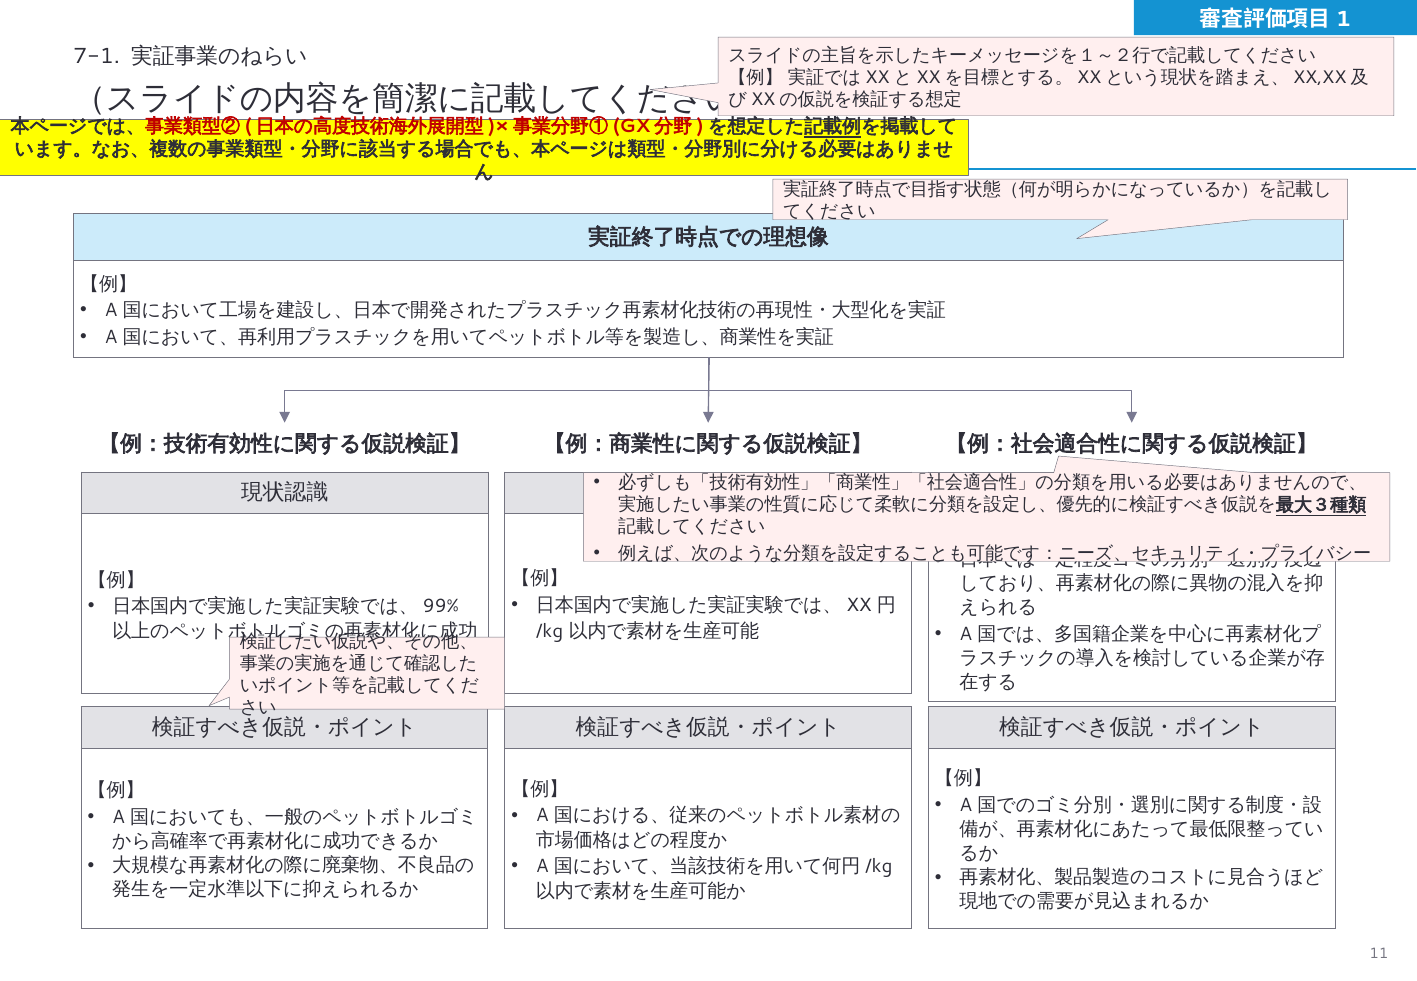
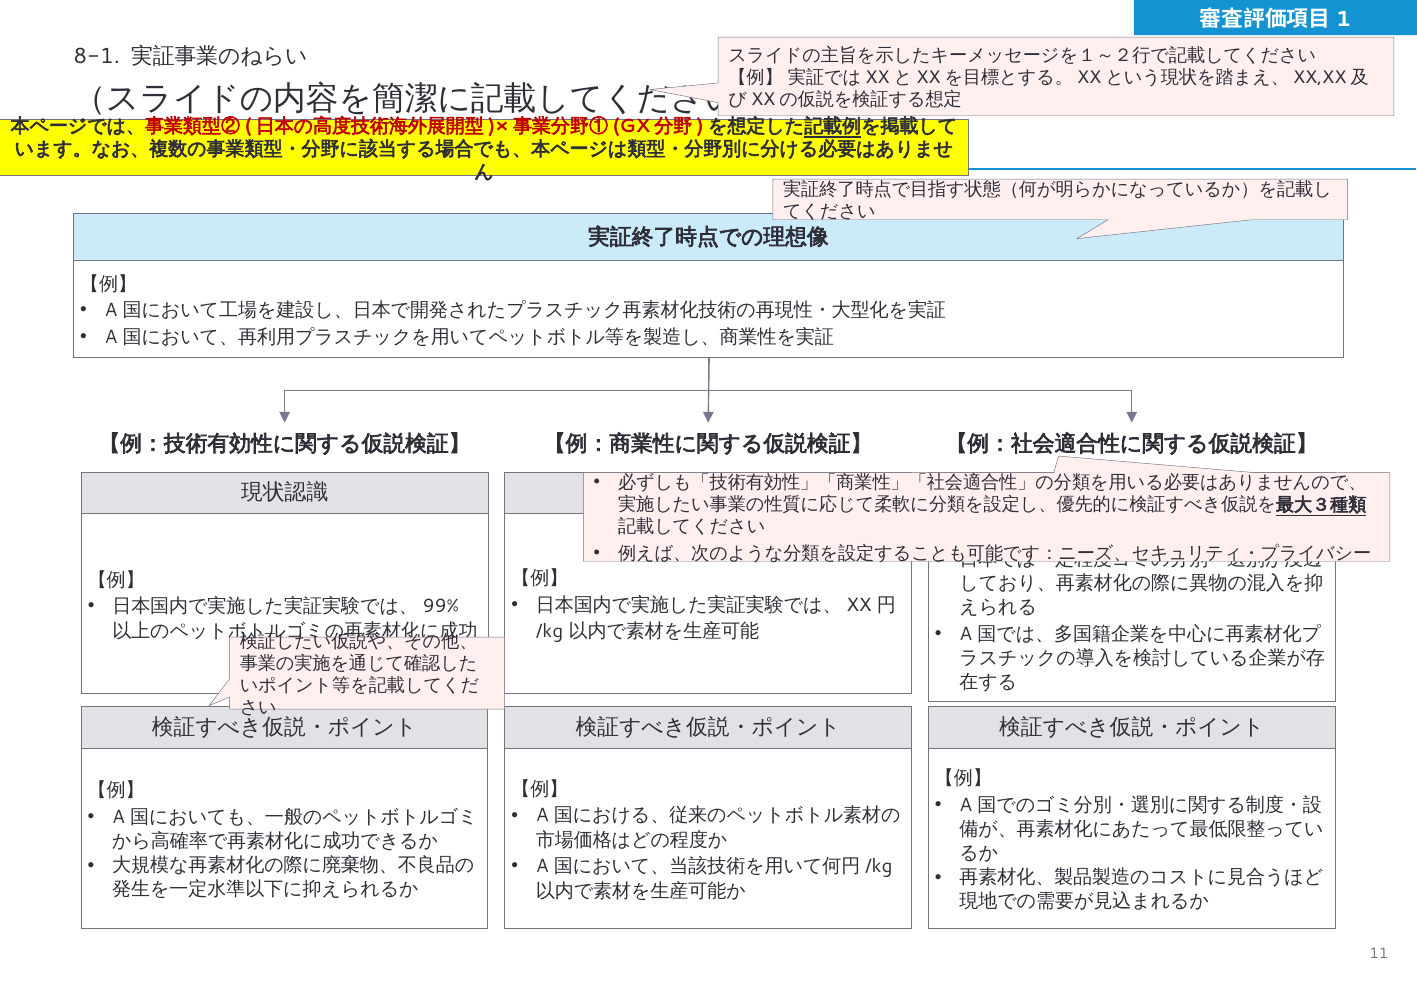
7-1: 7-1 -> 8-1 (97, 56)
